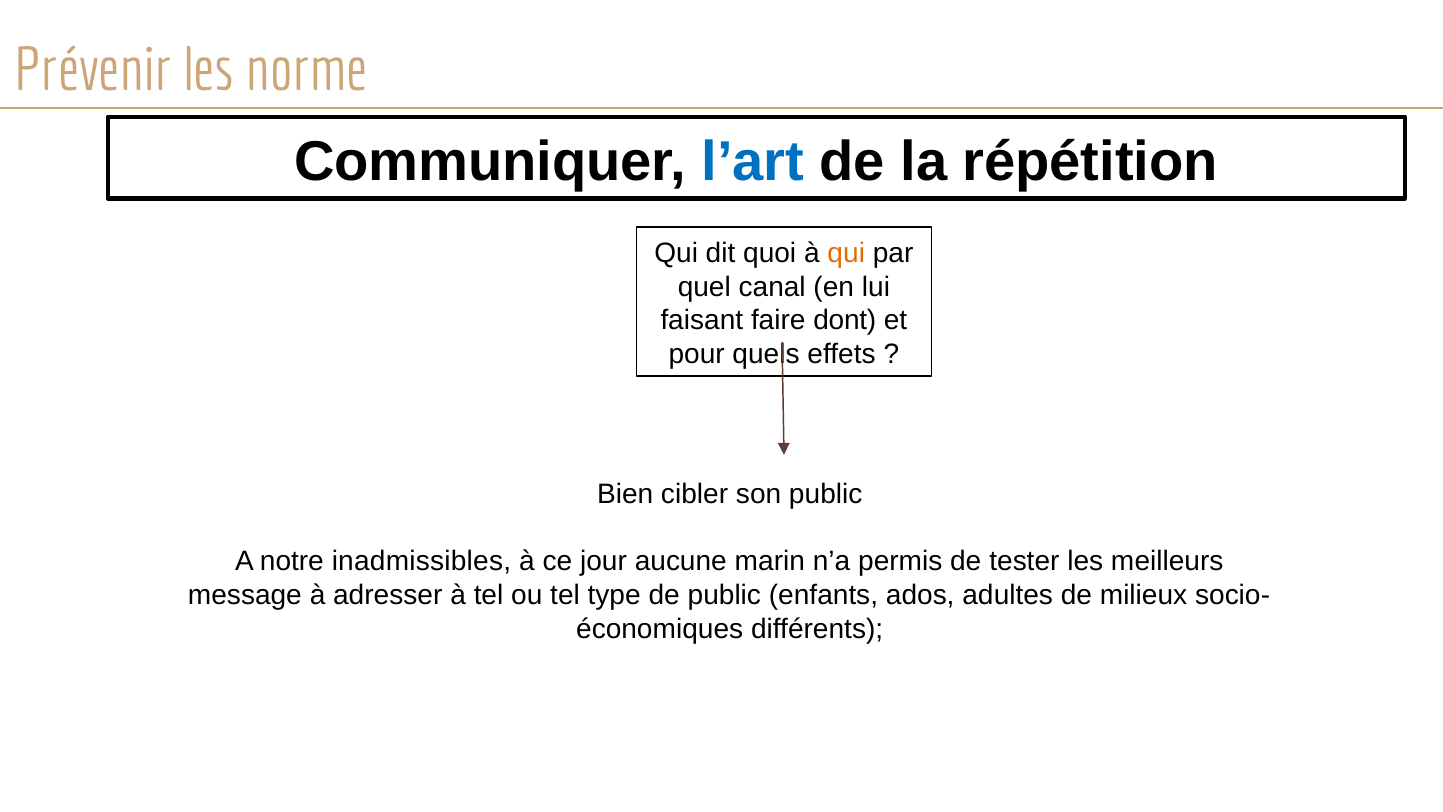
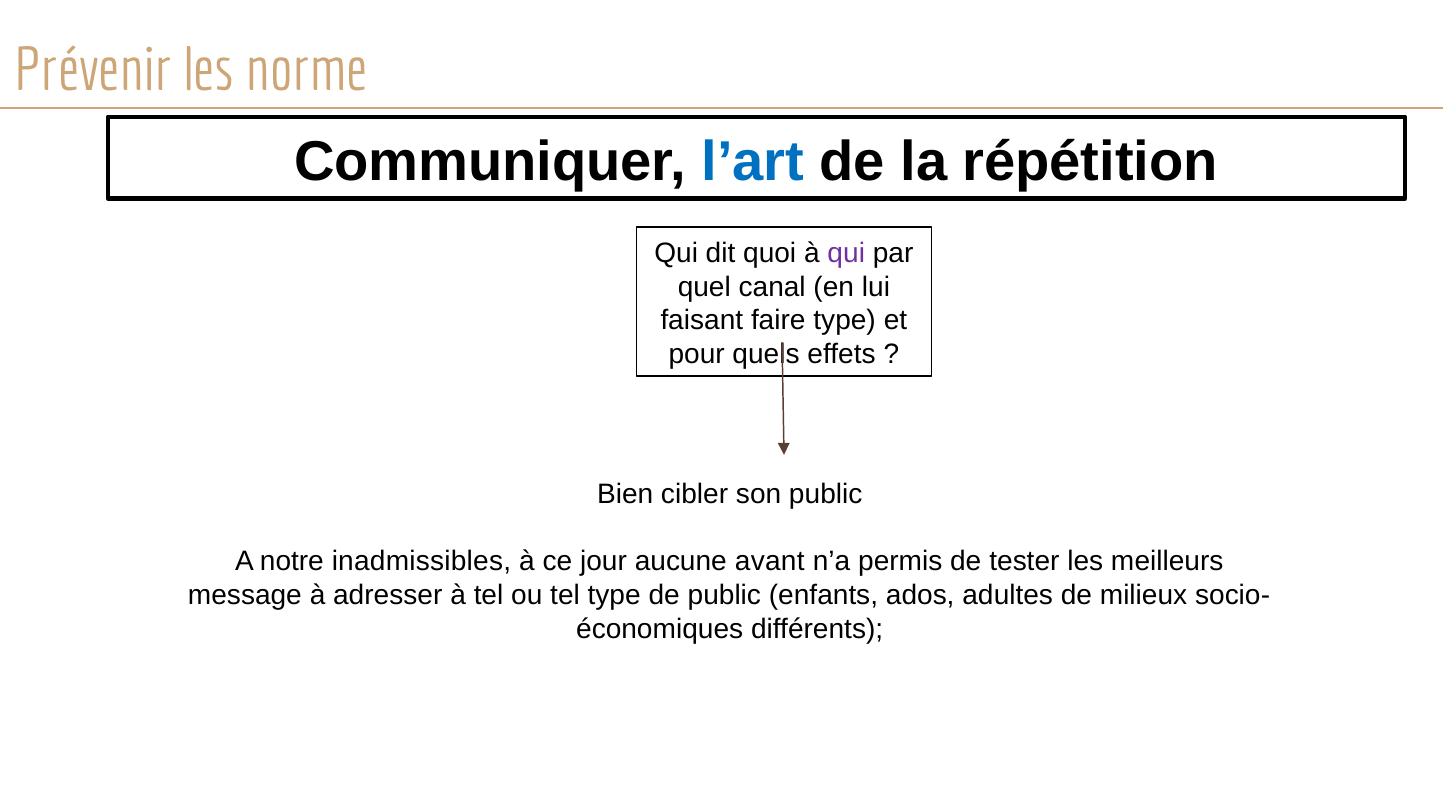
qui colour: orange -> purple (846, 253)
faire dont: dont -> type (845, 320)
marin: marin -> avant (770, 561)
